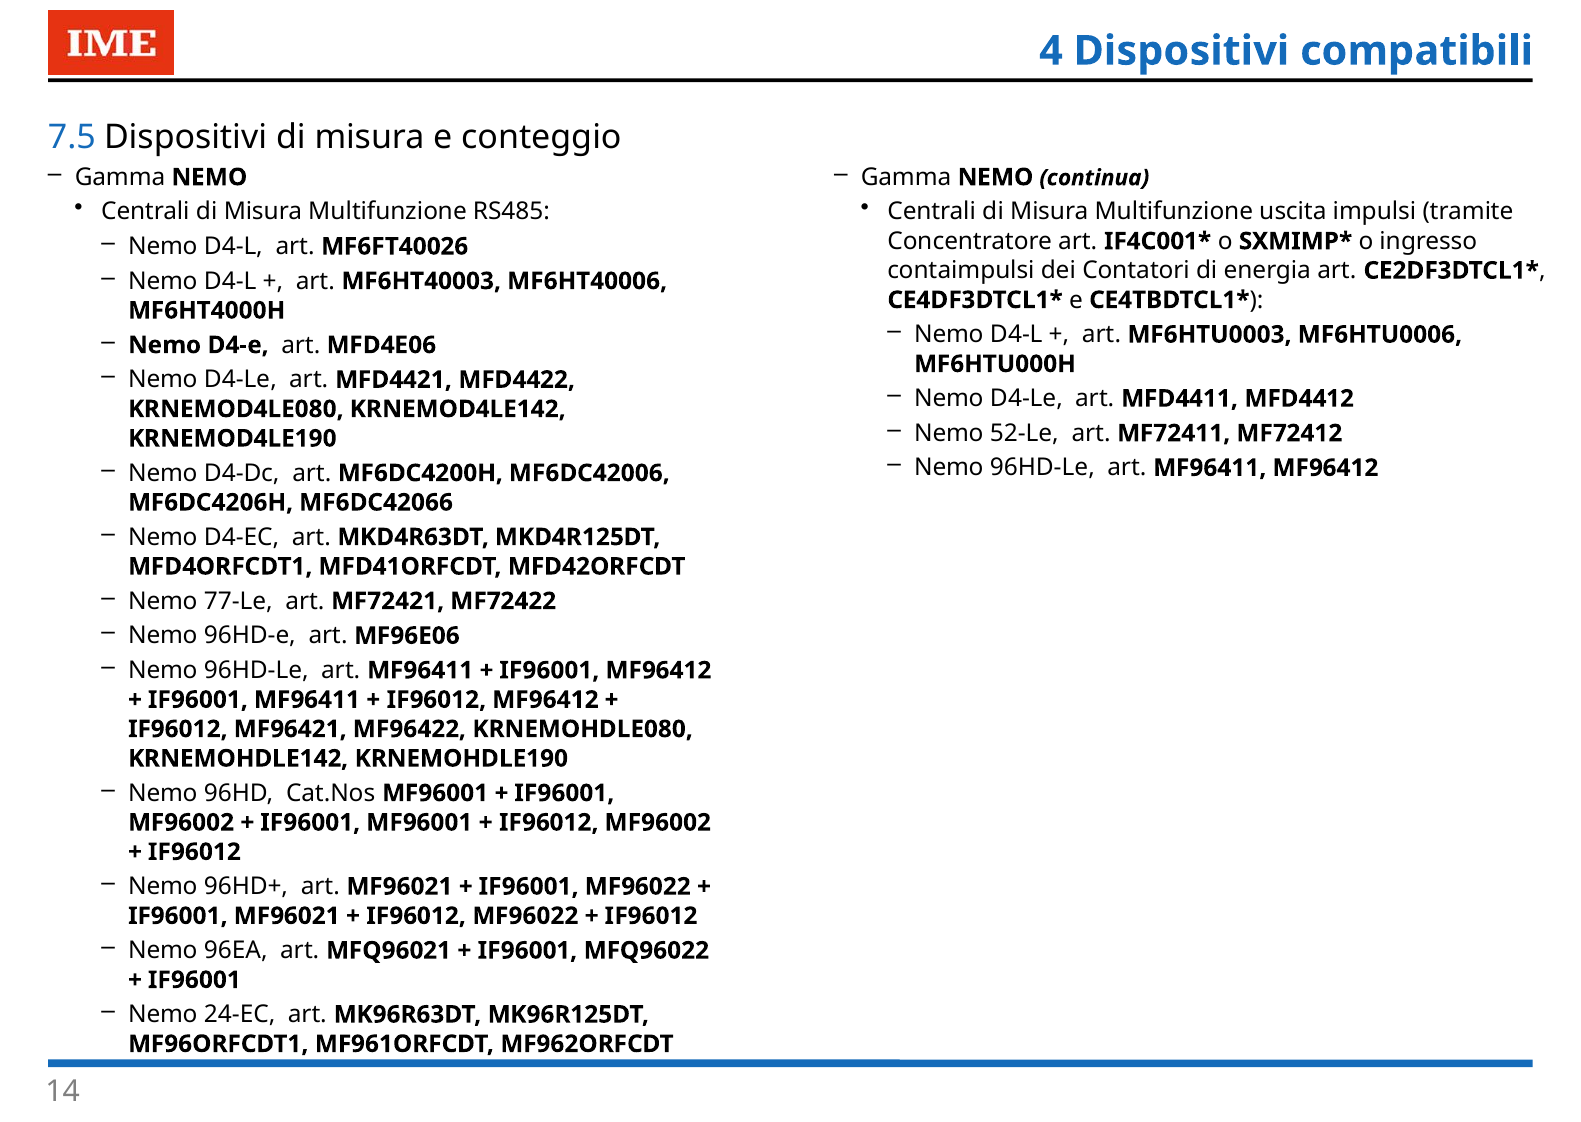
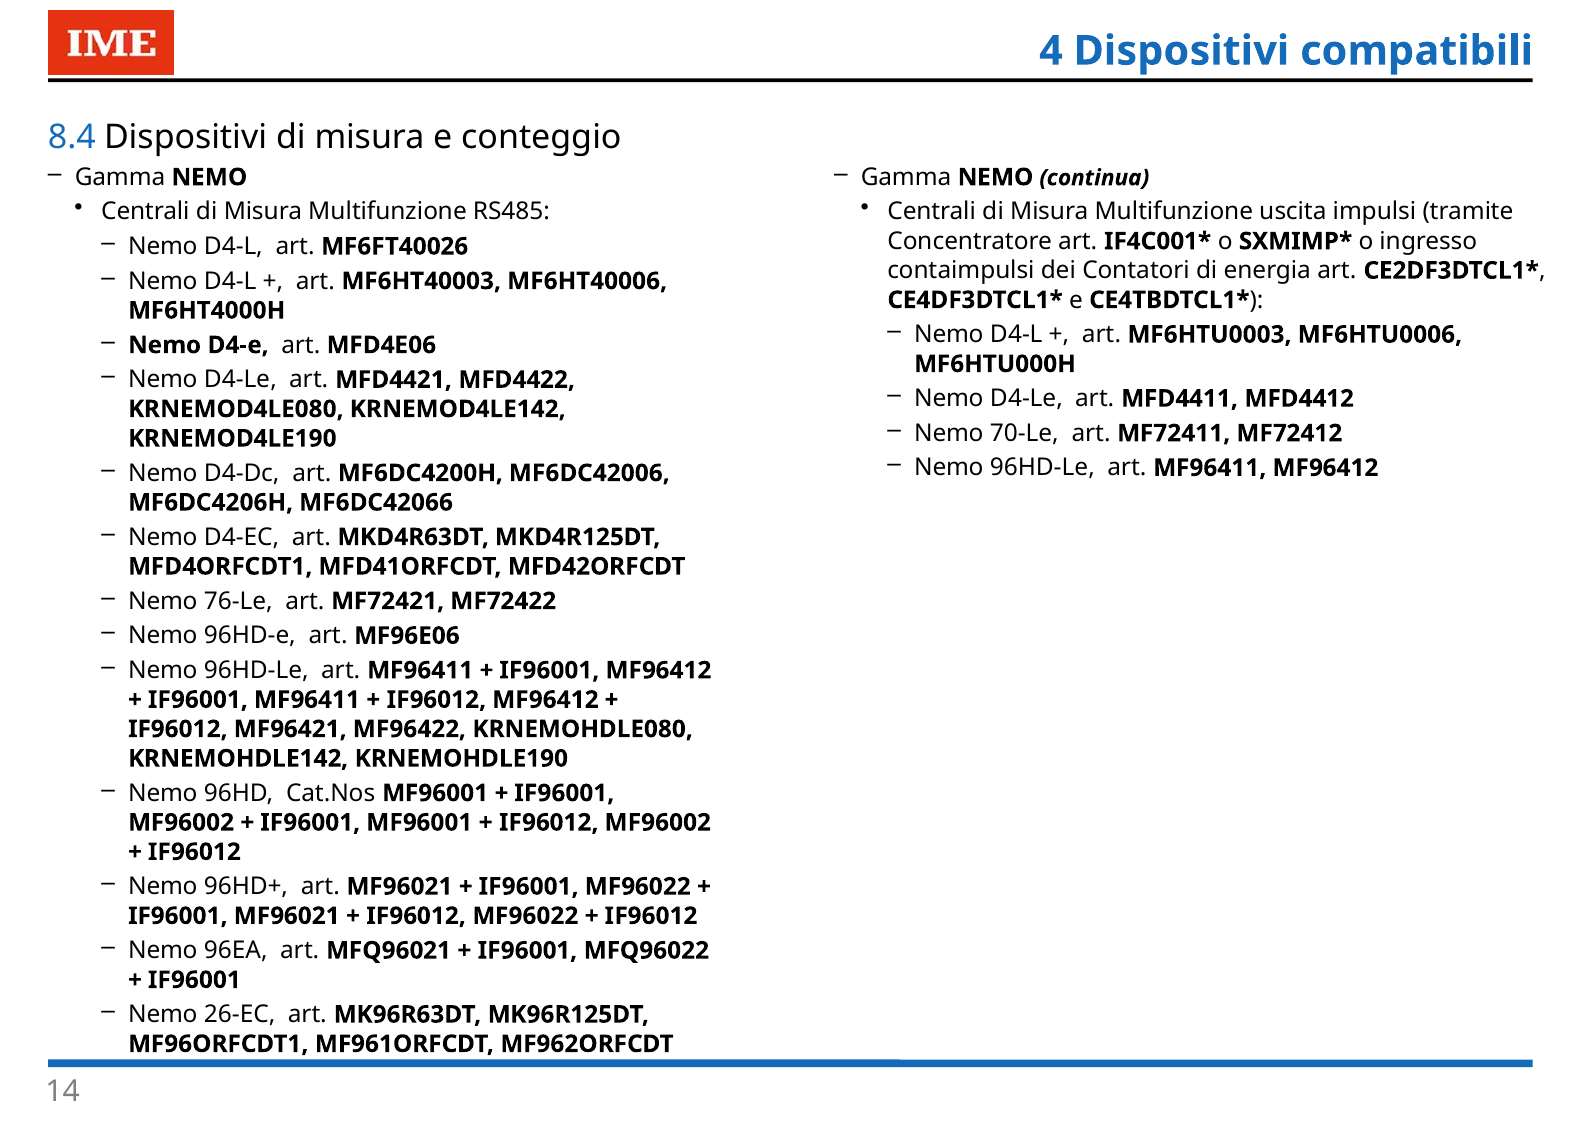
7.5: 7.5 -> 8.4 (72, 137)
52-Le: 52-Le -> 70-Le (1024, 433)
77-Le: 77-Le -> 76-Le (238, 601)
24-EC: 24-EC -> 26-EC (240, 1014)
